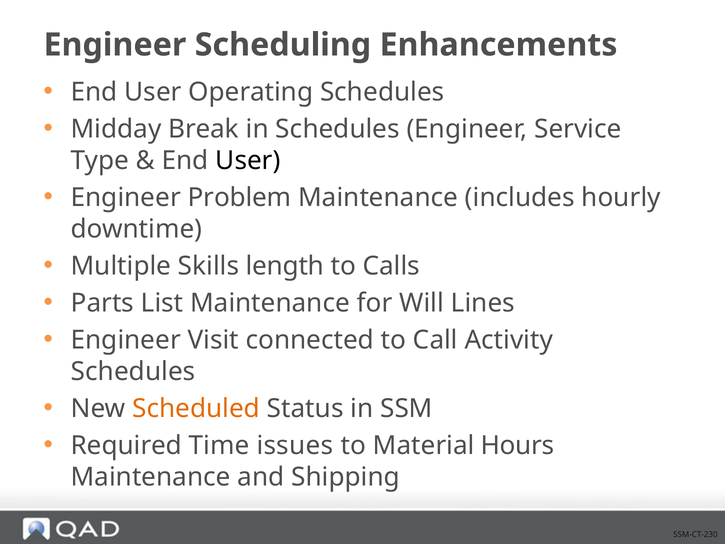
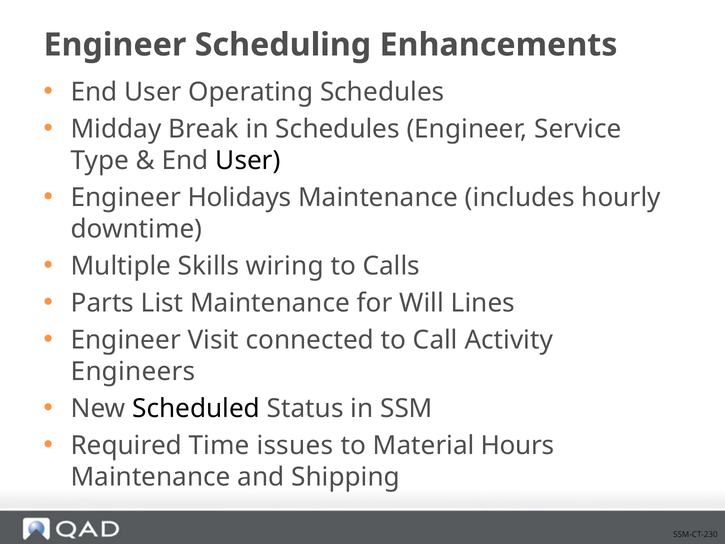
Problem: Problem -> Holidays (240, 197)
length: length -> wiring (285, 266)
Schedules: Schedules -> Engineers (133, 371)
Scheduled colour: orange -> black (196, 408)
